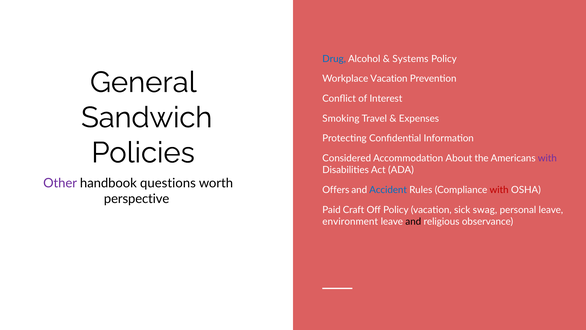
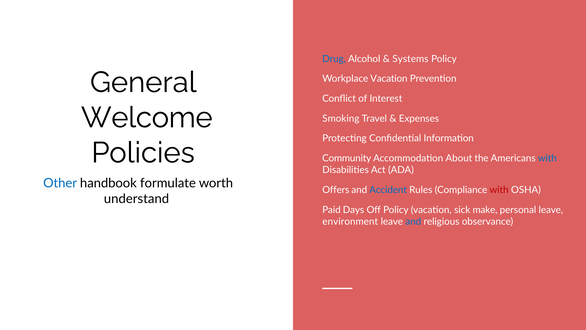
Sandwich: Sandwich -> Welcome (147, 117)
Considered: Considered -> Community (347, 158)
with colour: purple -> blue (547, 158)
Other colour: purple -> blue (60, 183)
questions: questions -> formulate (168, 183)
perspective: perspective -> understand (136, 199)
Craft: Craft -> Days (353, 210)
swag: swag -> make (485, 210)
and colour: black -> blue (413, 221)
